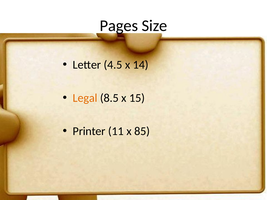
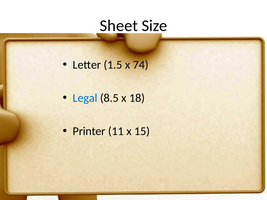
Pages: Pages -> Sheet (119, 26)
4.5: 4.5 -> 1.5 (113, 65)
14: 14 -> 74 (141, 65)
Legal colour: orange -> blue (85, 98)
15: 15 -> 18 (137, 98)
85: 85 -> 15 (142, 131)
